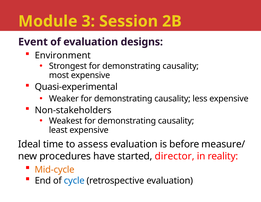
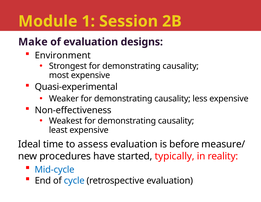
3: 3 -> 1 (88, 21)
Event: Event -> Make (33, 42)
Non-stakeholders: Non-stakeholders -> Non-effectiveness (73, 110)
director: director -> typically (175, 156)
Mid-cycle colour: orange -> blue (55, 169)
